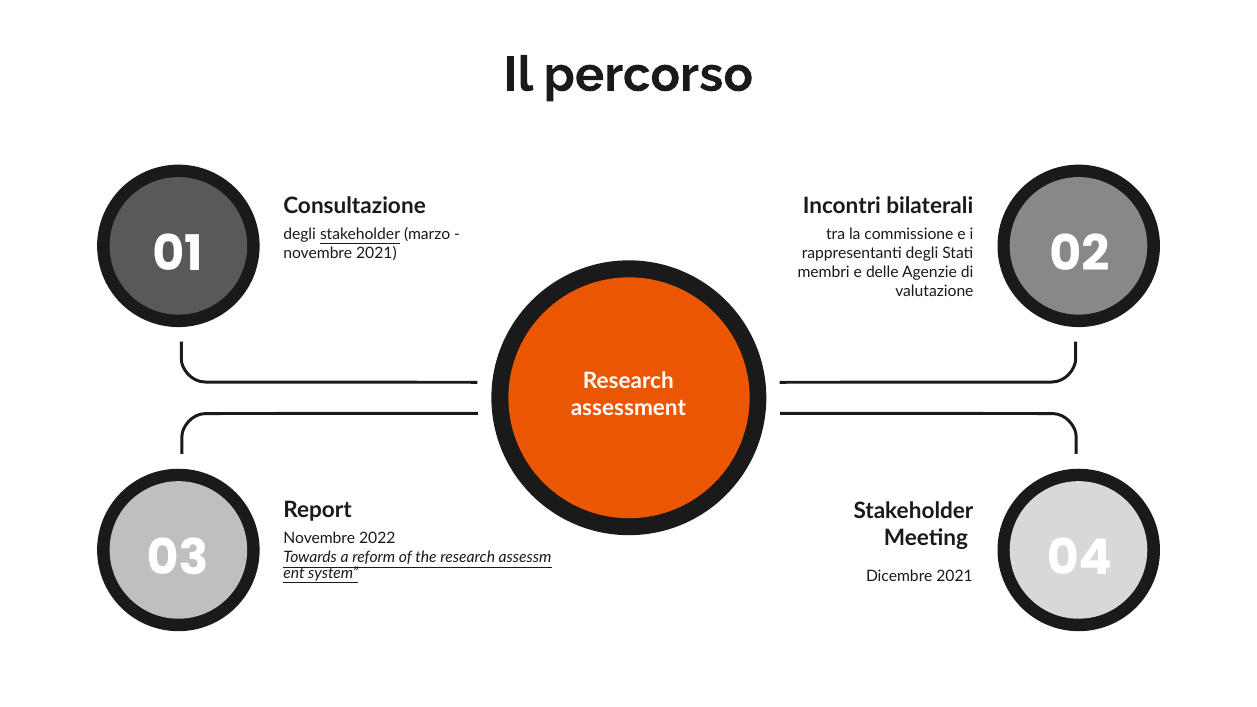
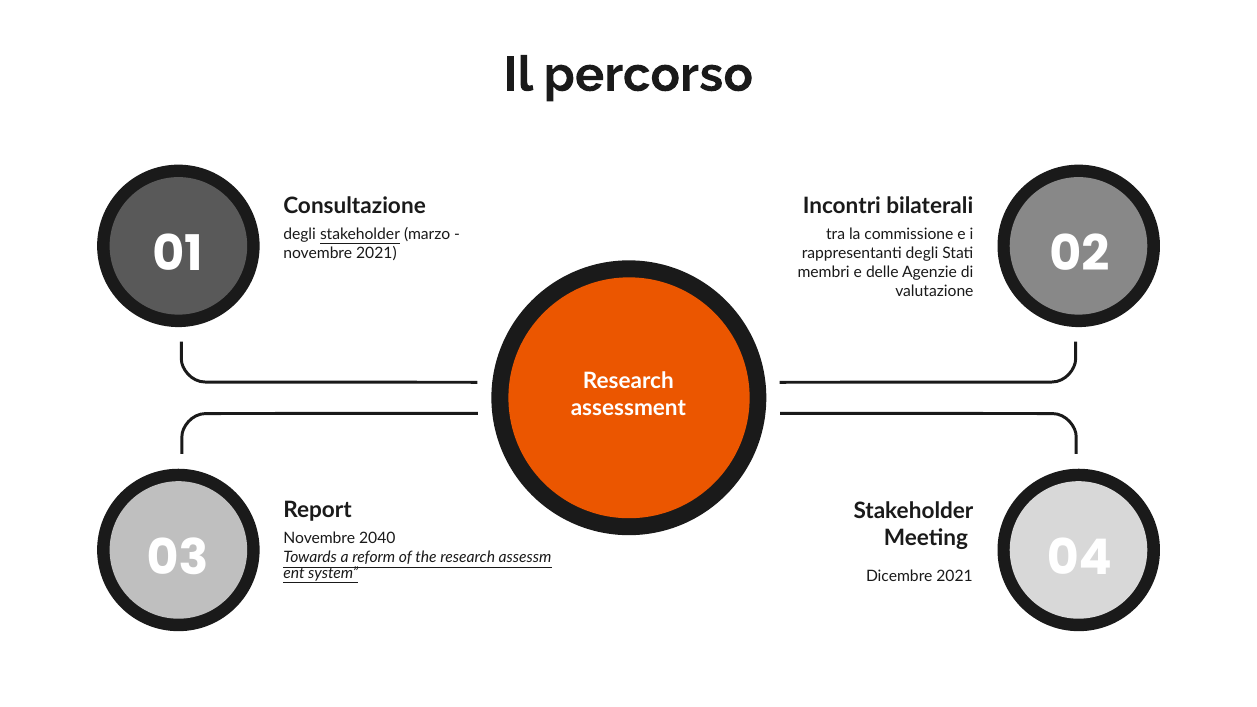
2022: 2022 -> 2040 (377, 539)
